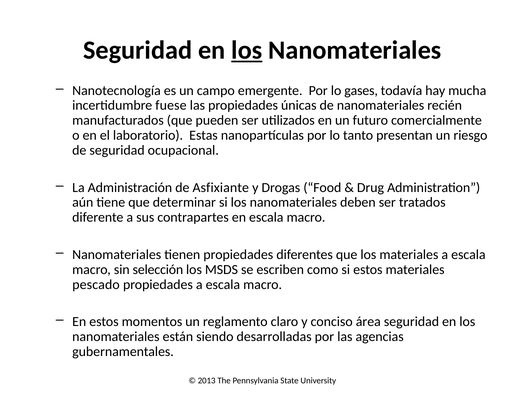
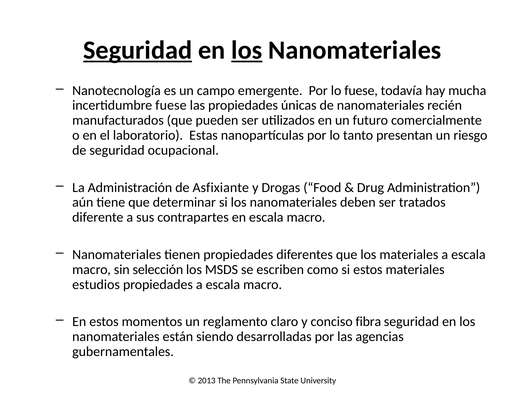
Seguridad underline: none -> present (138, 50)
lo gases: gases -> fuese (361, 91)
pescado: pescado -> estudios (96, 285)
área: área -> fibra (368, 322)
